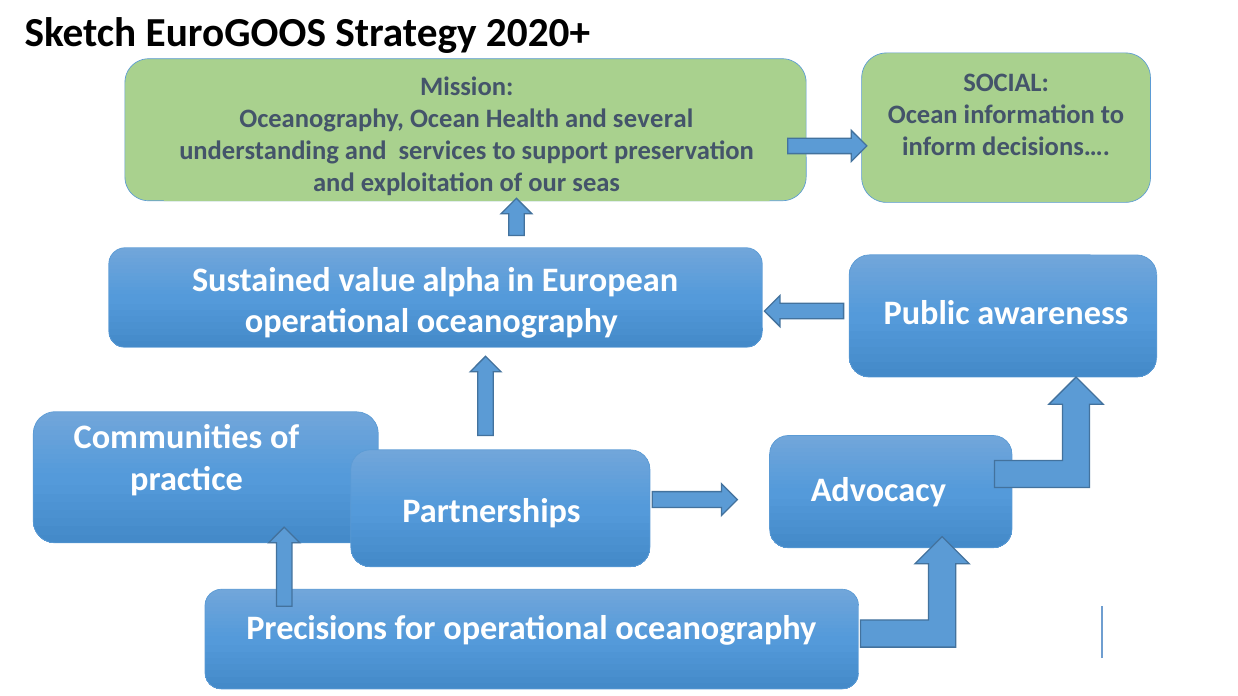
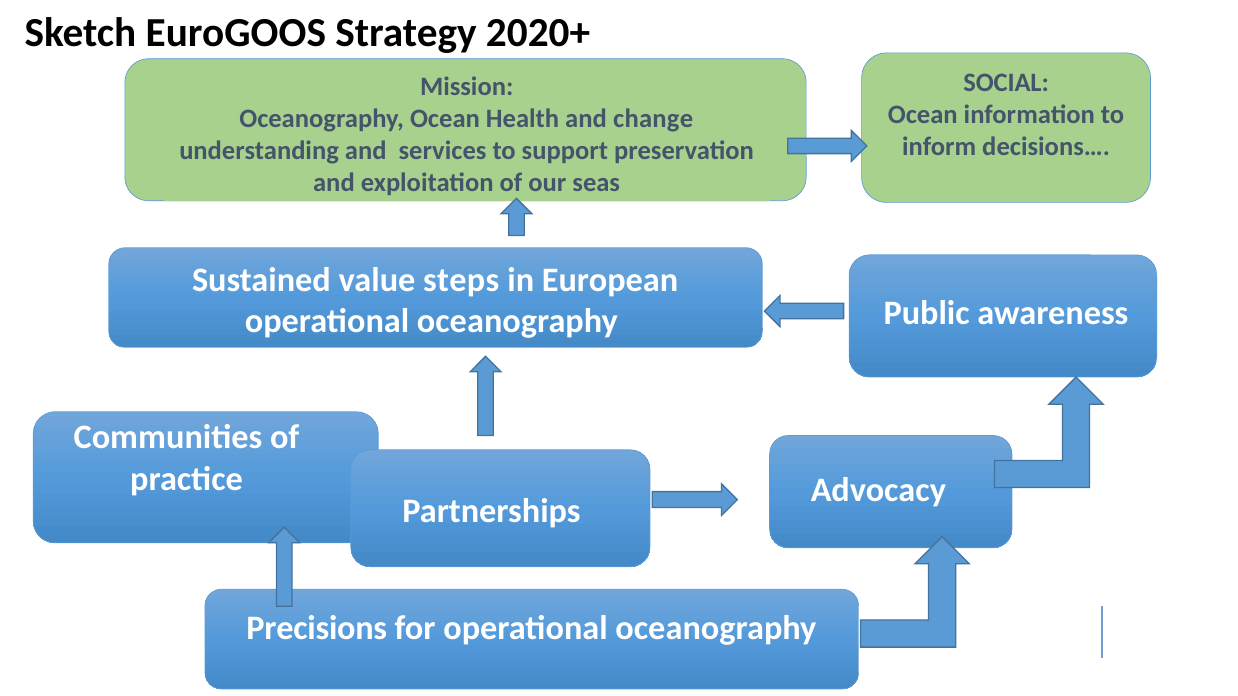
several: several -> change (653, 119)
alpha: alpha -> steps (461, 280)
